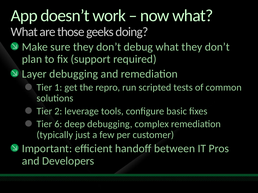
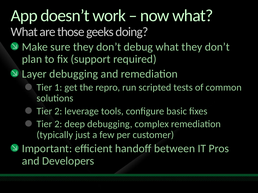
6: 6 -> 2 (58, 124)
